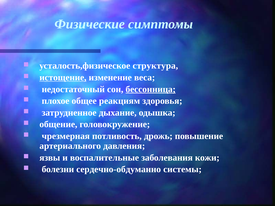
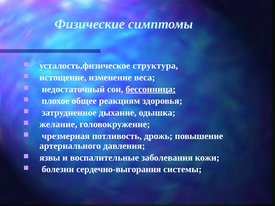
истощение underline: present -> none (63, 78)
общение: общение -> желание (58, 124)
сердечно-обдуманно: сердечно-обдуманно -> сердечно-выгорания (119, 170)
